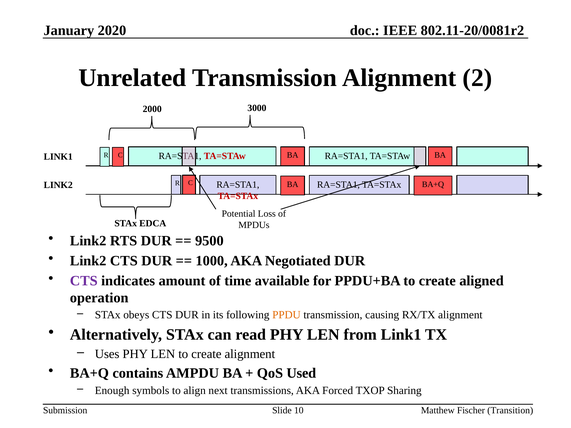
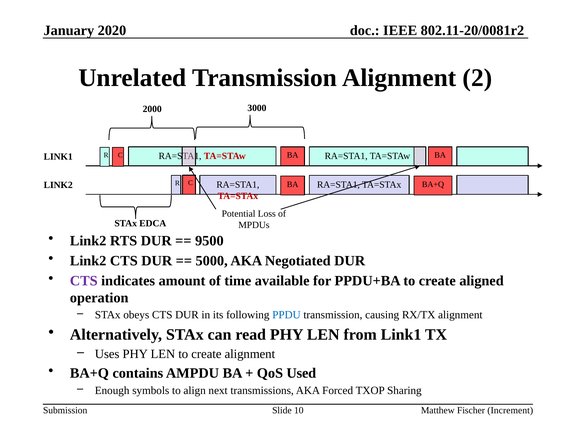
1000: 1000 -> 5000 (212, 261)
PPDU colour: orange -> blue (286, 315)
Transition: Transition -> Increment (510, 411)
